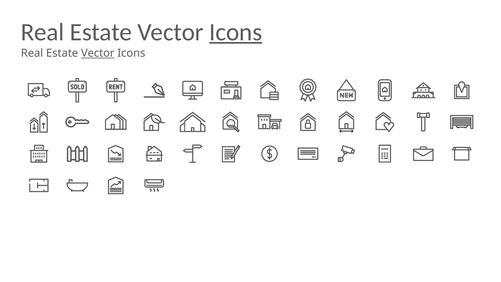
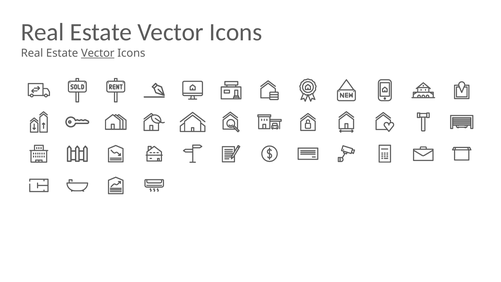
Icons underline: present -> none (236, 32)
